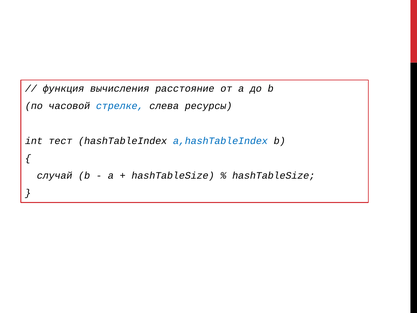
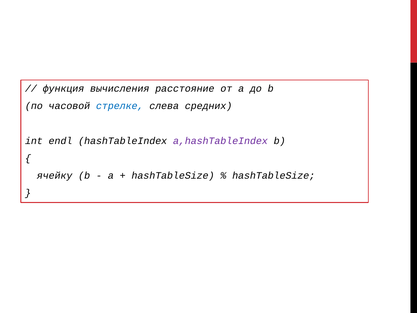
ресурсы: ресурсы -> средних (209, 106)
тест: тест -> endl (60, 141)
a,hashTableIndex colour: blue -> purple (220, 141)
случай: случай -> ячейку (55, 176)
